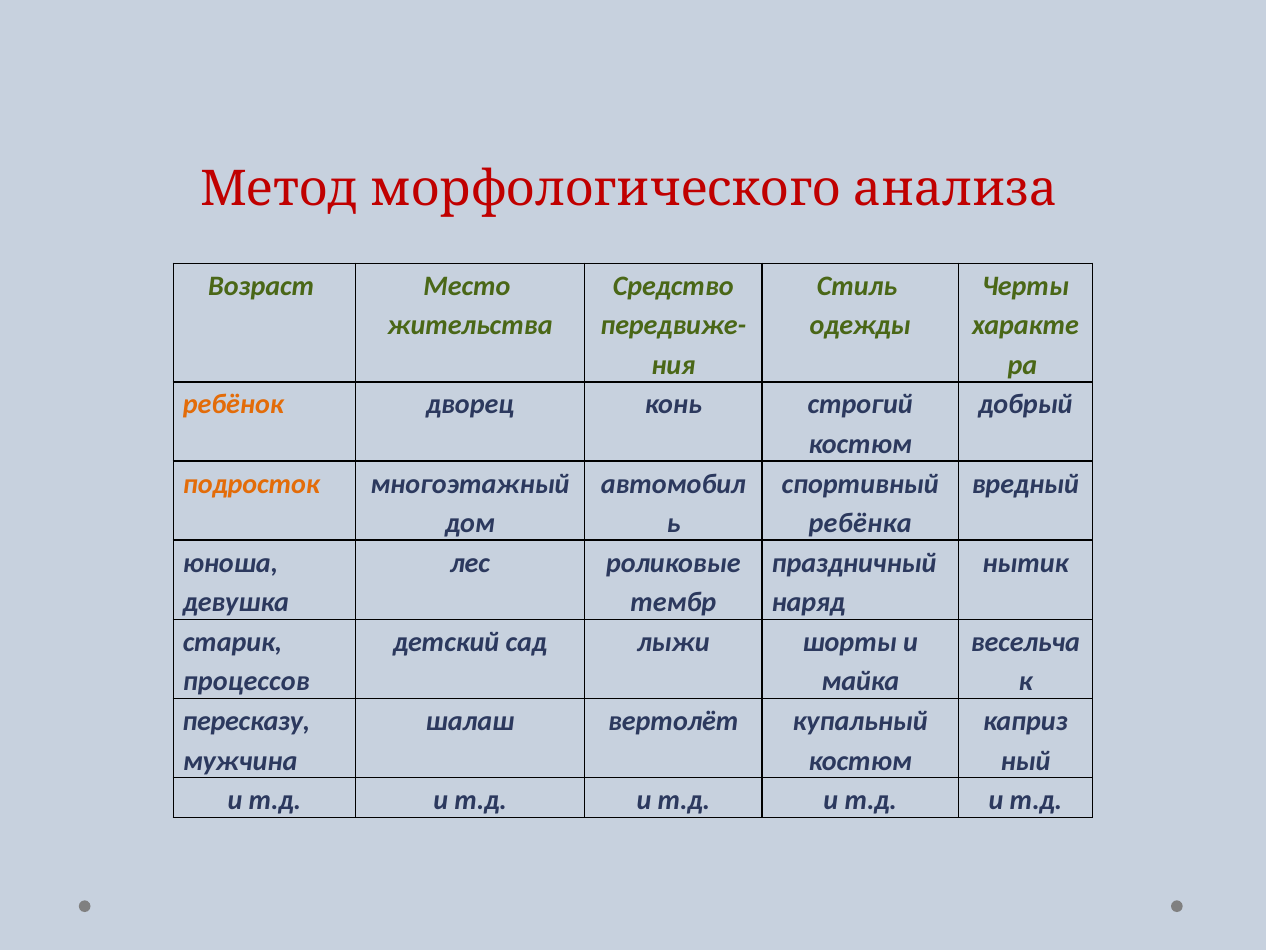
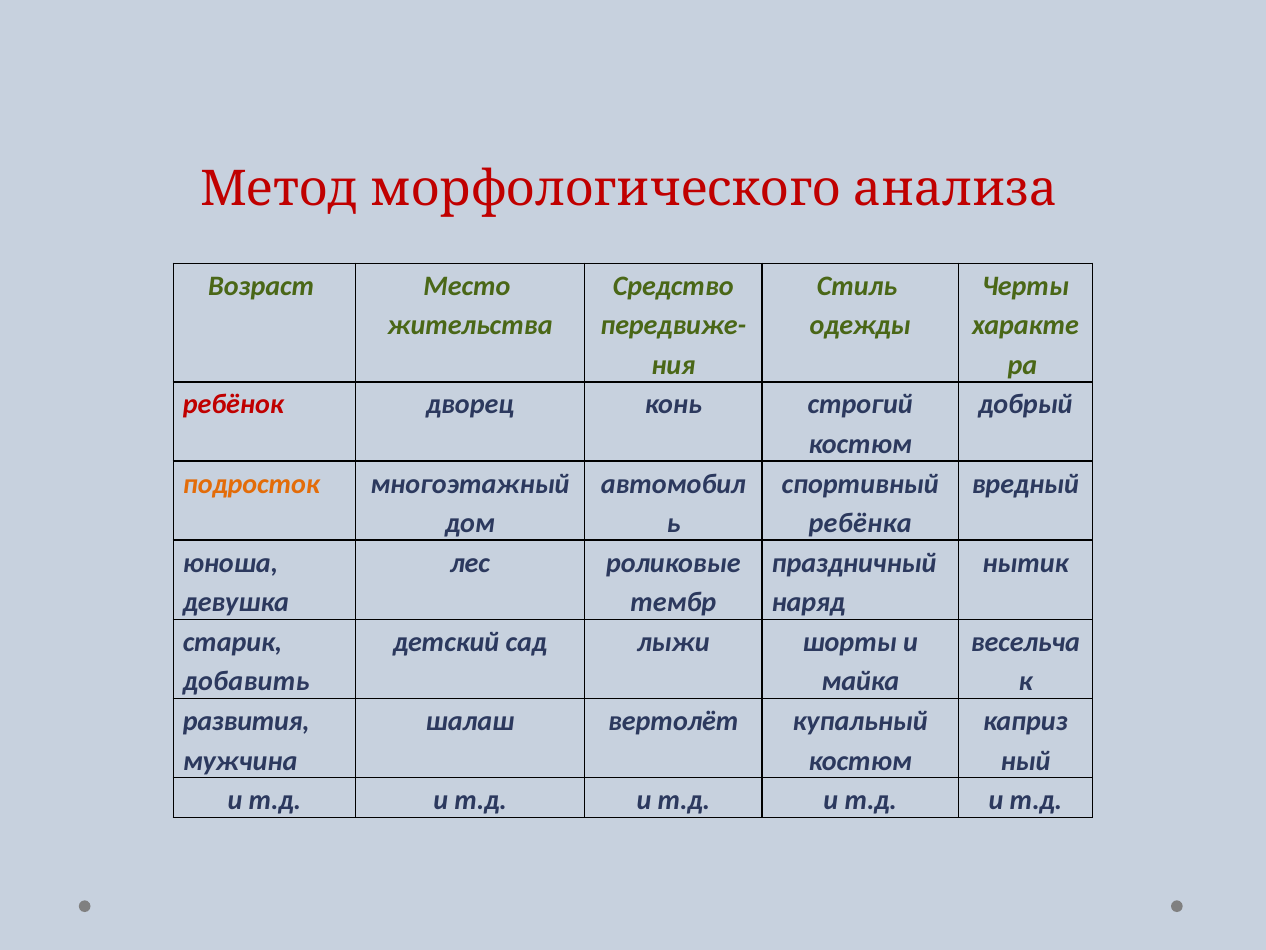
ребёнок colour: orange -> red (233, 404)
процессов: процессов -> добавить (246, 681)
пересказу: пересказу -> развития (246, 721)
